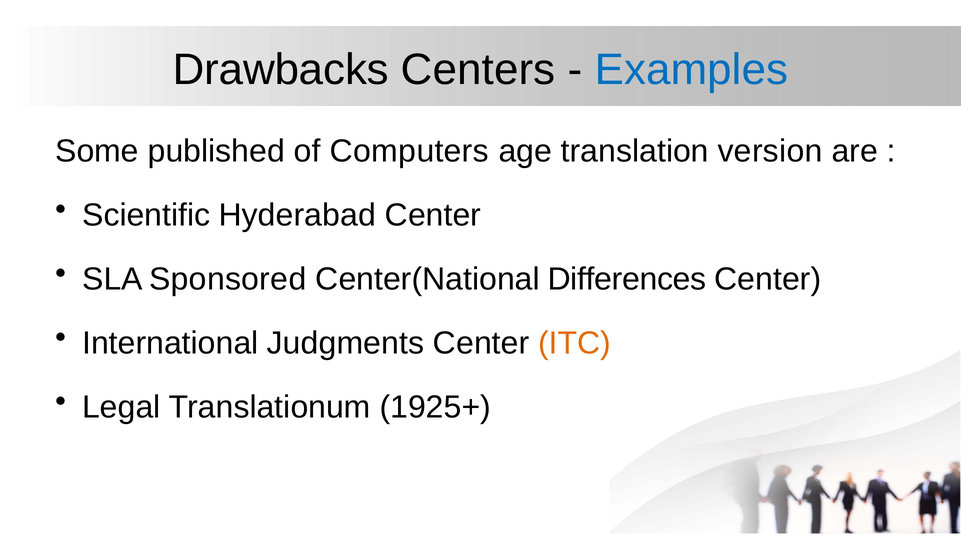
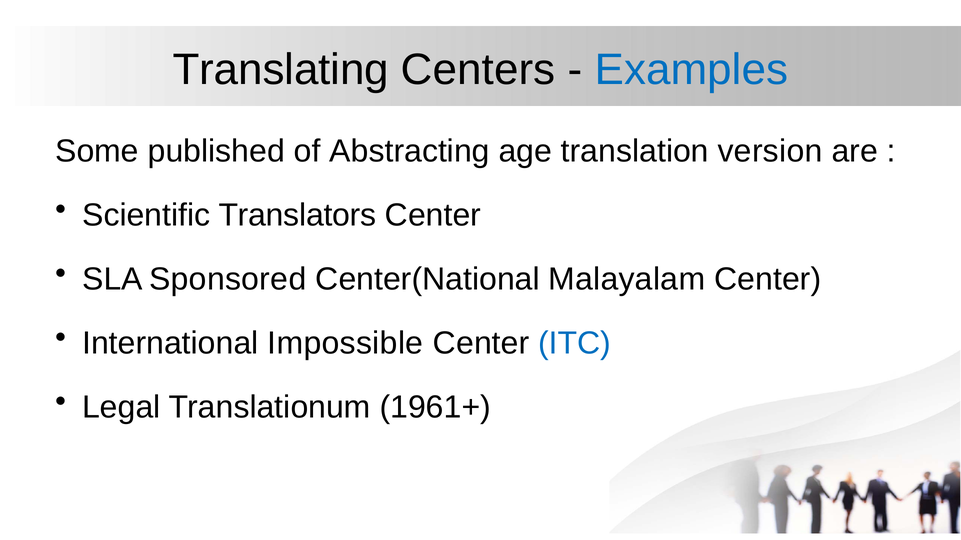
Drawbacks: Drawbacks -> Translating (281, 70)
Computers: Computers -> Abstracting (410, 151)
Hyderabad: Hyderabad -> Translators (297, 215)
Differences: Differences -> Malayalam (627, 279)
Judgments: Judgments -> Impossible (345, 343)
ITC colour: orange -> blue (575, 343)
1925+: 1925+ -> 1961+ (435, 407)
